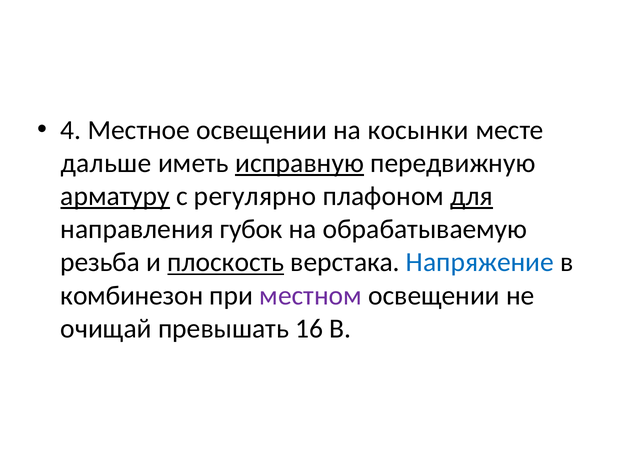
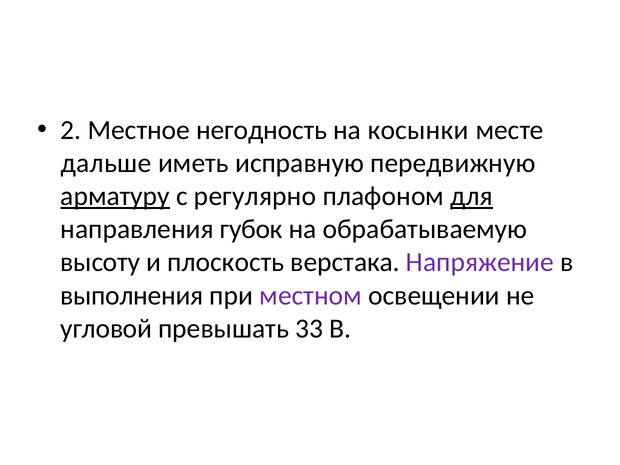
4: 4 -> 2 (71, 130)
Местное освещении: освещении -> негодность (262, 130)
исправную underline: present -> none (300, 163)
резьба: резьба -> высоту (100, 262)
плоскость underline: present -> none (226, 262)
Напряжение colour: blue -> purple (480, 262)
комбинезон: комбинезон -> выполнения (132, 295)
очищай: очищай -> угловой (106, 329)
16: 16 -> 33 (309, 329)
